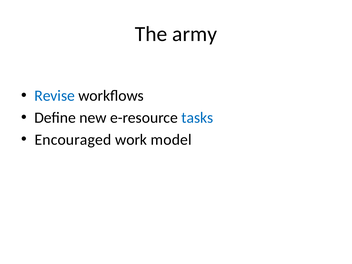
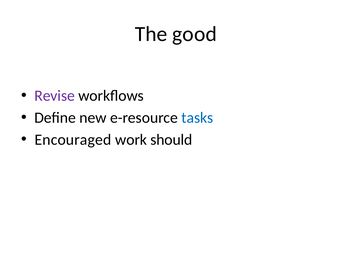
army: army -> good (195, 34)
Revise colour: blue -> purple (55, 96)
model: model -> should (171, 140)
